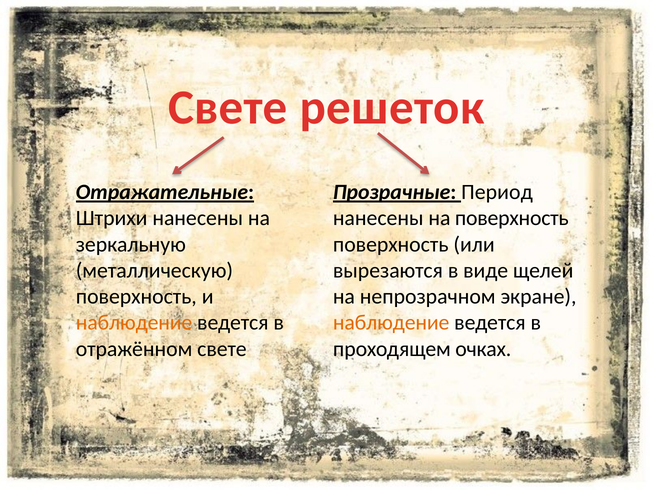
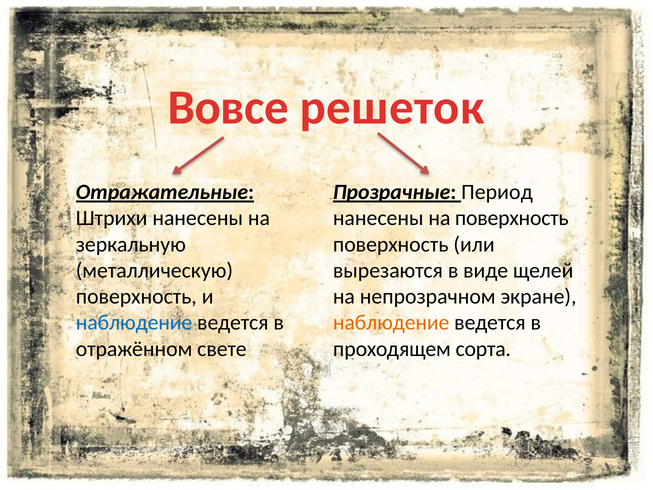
Свете: Свете -> Вовсе (228, 107)
наблюдение colour: orange -> blue (134, 323)
очках: очках -> сорта (483, 349)
